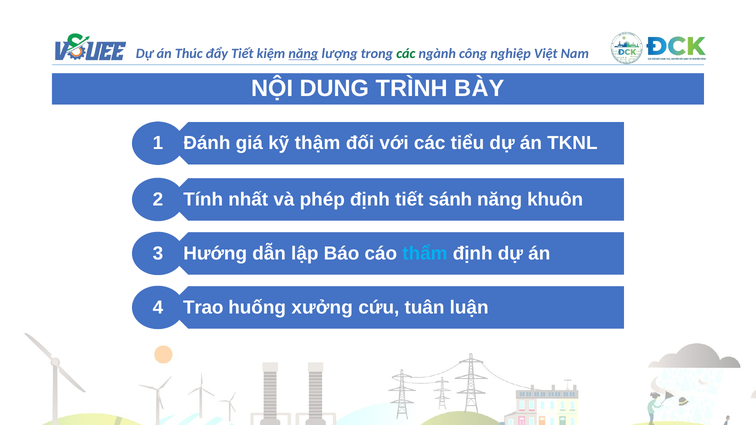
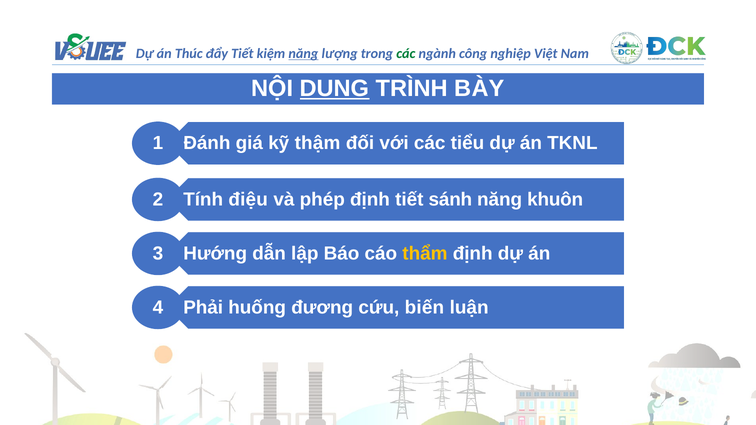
DUNG underline: none -> present (335, 89)
nhất: nhất -> điệu (248, 199)
thẩm colour: light blue -> yellow (425, 253)
Trao: Trao -> Phải (203, 308)
xưởng: xưởng -> đương (322, 308)
tuân: tuân -> biến (424, 308)
